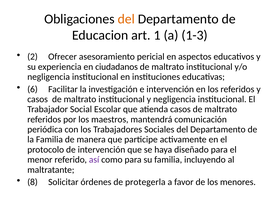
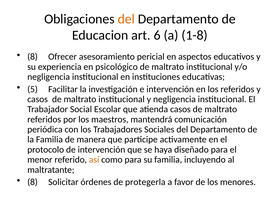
1: 1 -> 6 (157, 35)
1-3: 1-3 -> 1-8 (195, 35)
2: 2 -> 8 (32, 57)
ciudadanos: ciudadanos -> psicológico (116, 67)
6: 6 -> 5 (32, 89)
así colour: purple -> orange (94, 160)
